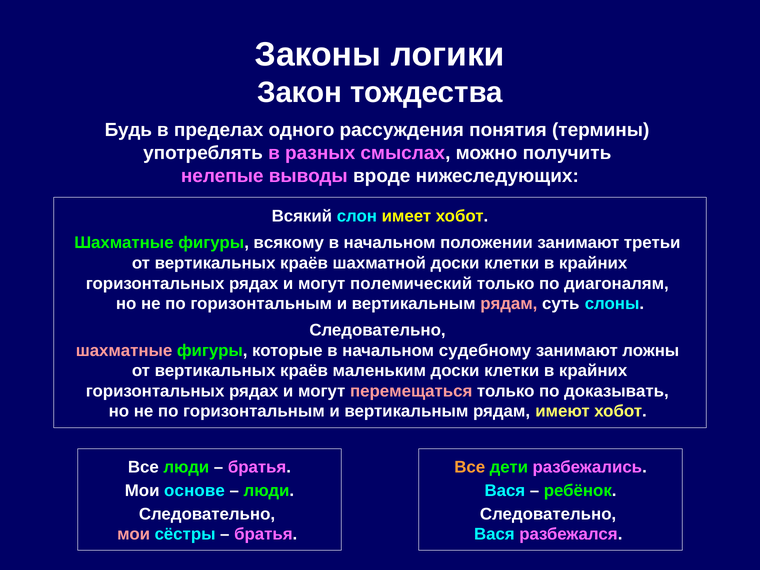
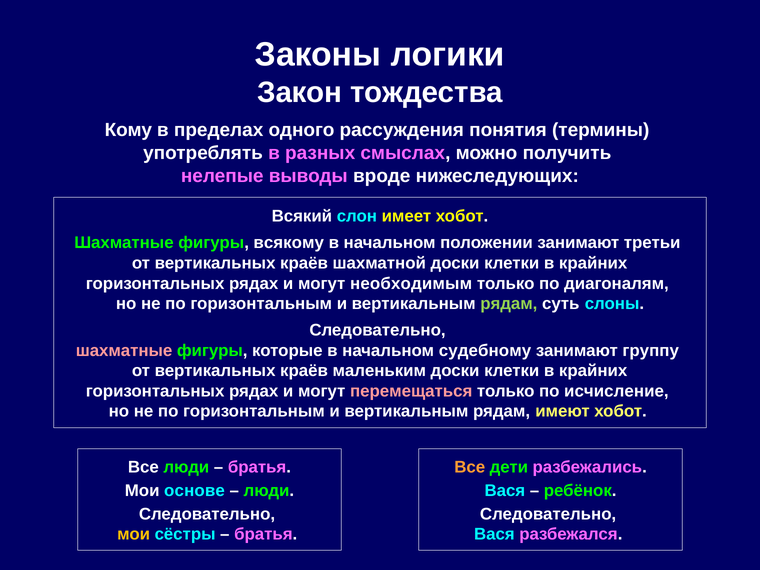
Будь: Будь -> Кому (128, 130)
полемический: полемический -> необходимым (411, 283)
рядам colour: pink -> light green (509, 304)
ложны: ложны -> группу (651, 351)
доказывать: доказывать -> исчисление (616, 391)
мои colour: pink -> yellow (134, 534)
